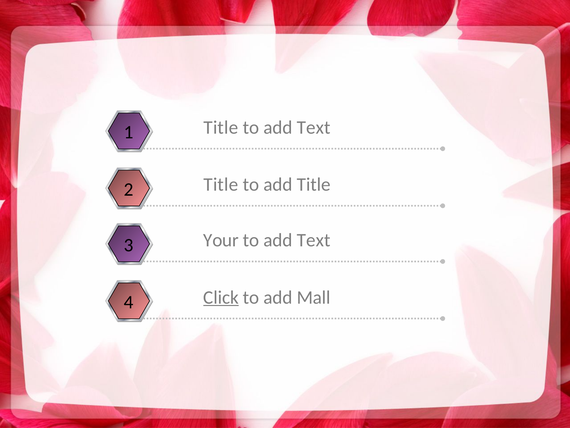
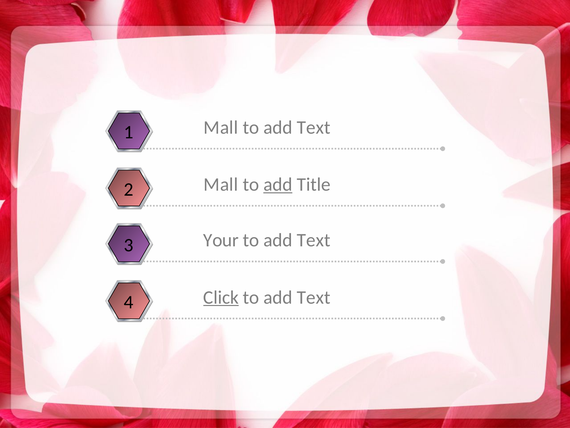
Title: Title -> Mall (221, 127)
Title: Title -> Mall (221, 184)
add underline: none -> present (278, 184)
Mall: Mall -> Text (314, 297)
